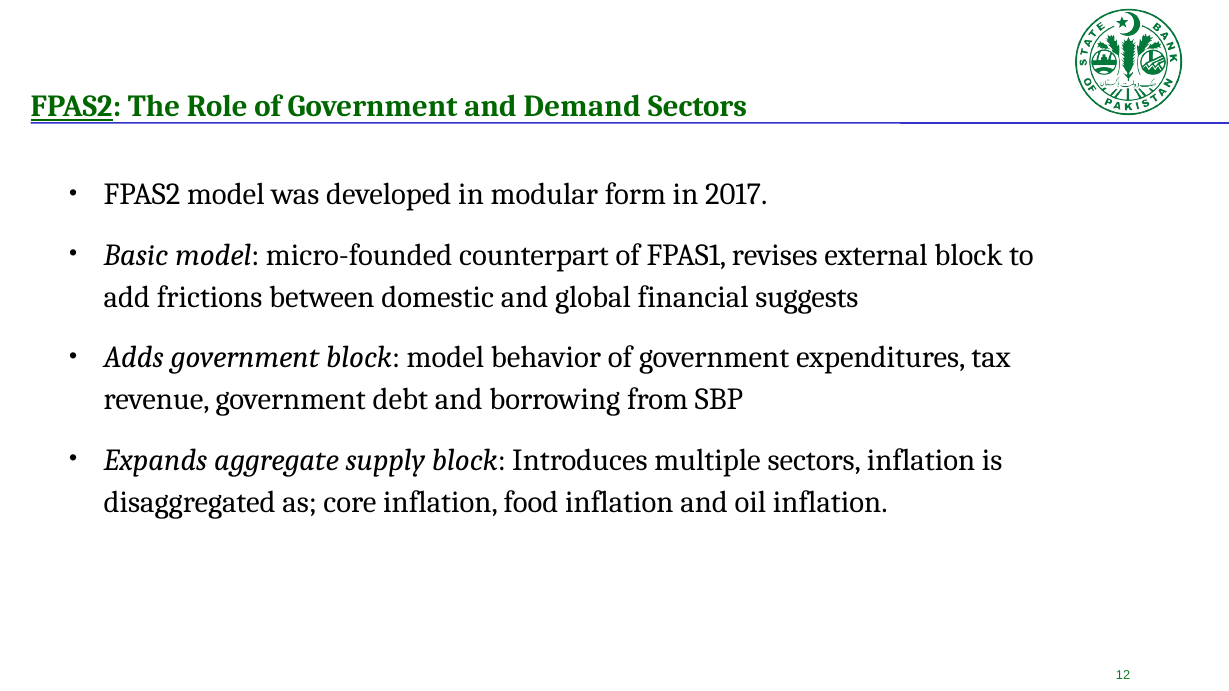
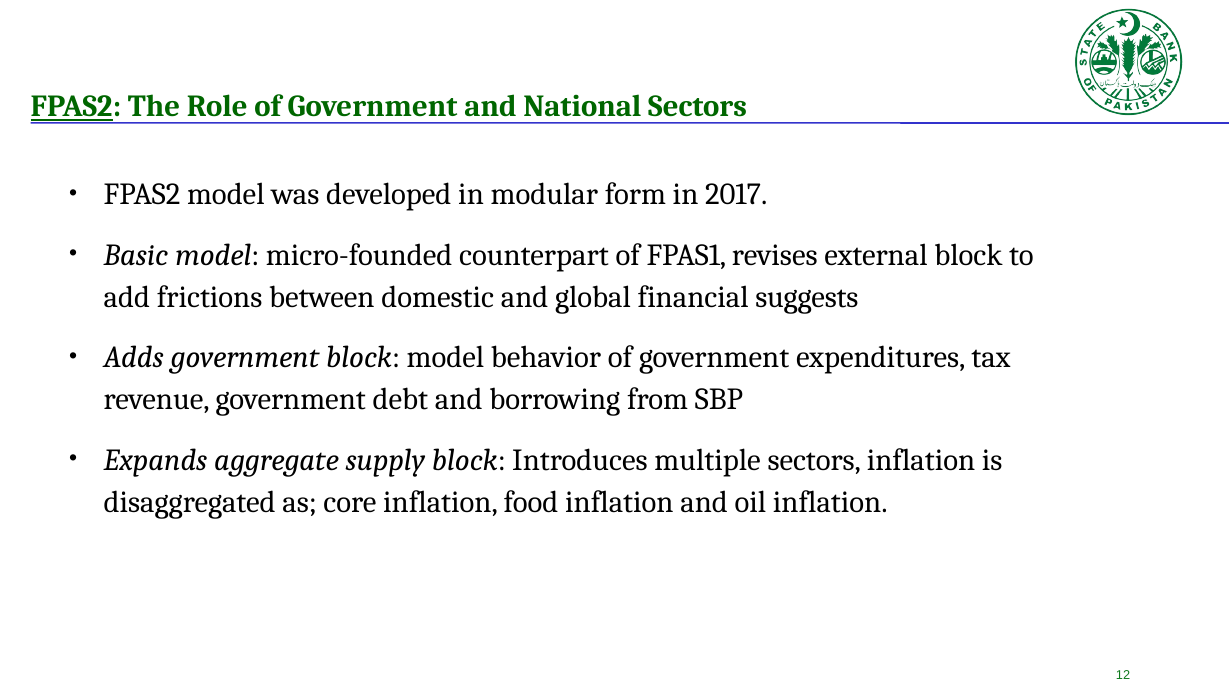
Demand: Demand -> National (582, 107)
